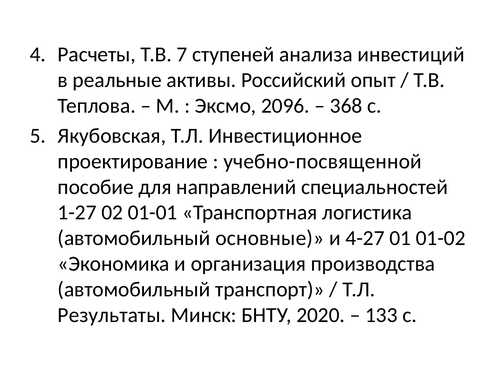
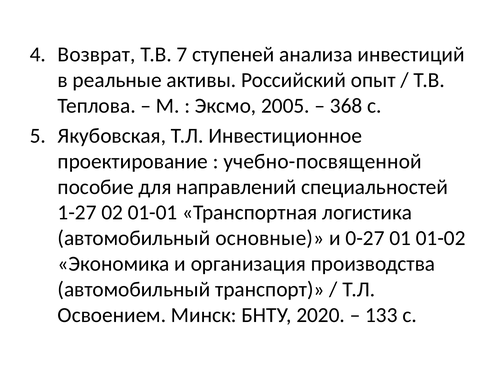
Расчеты: Расчеты -> Возврат (97, 54)
2096: 2096 -> 2005 (285, 106)
4-27: 4-27 -> 0-27 (365, 238)
Результаты: Результаты -> Освоением (112, 315)
